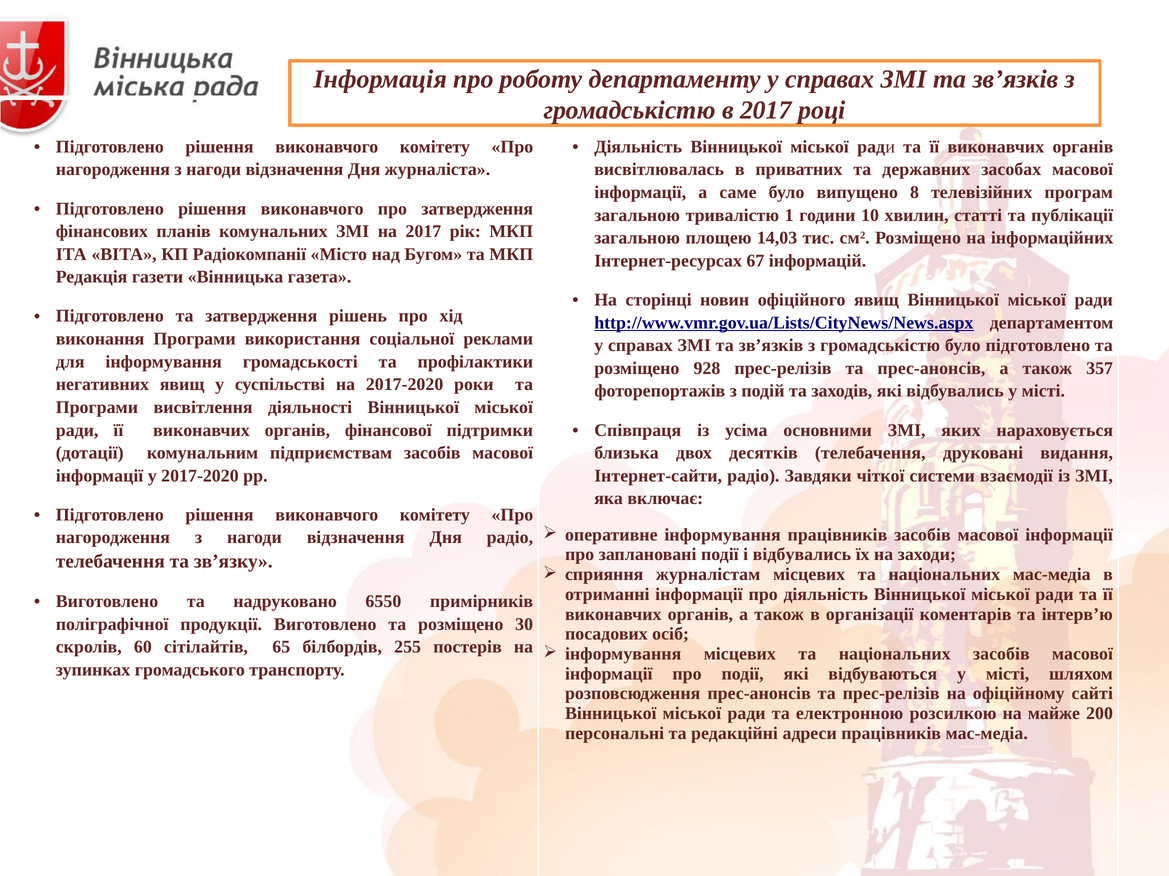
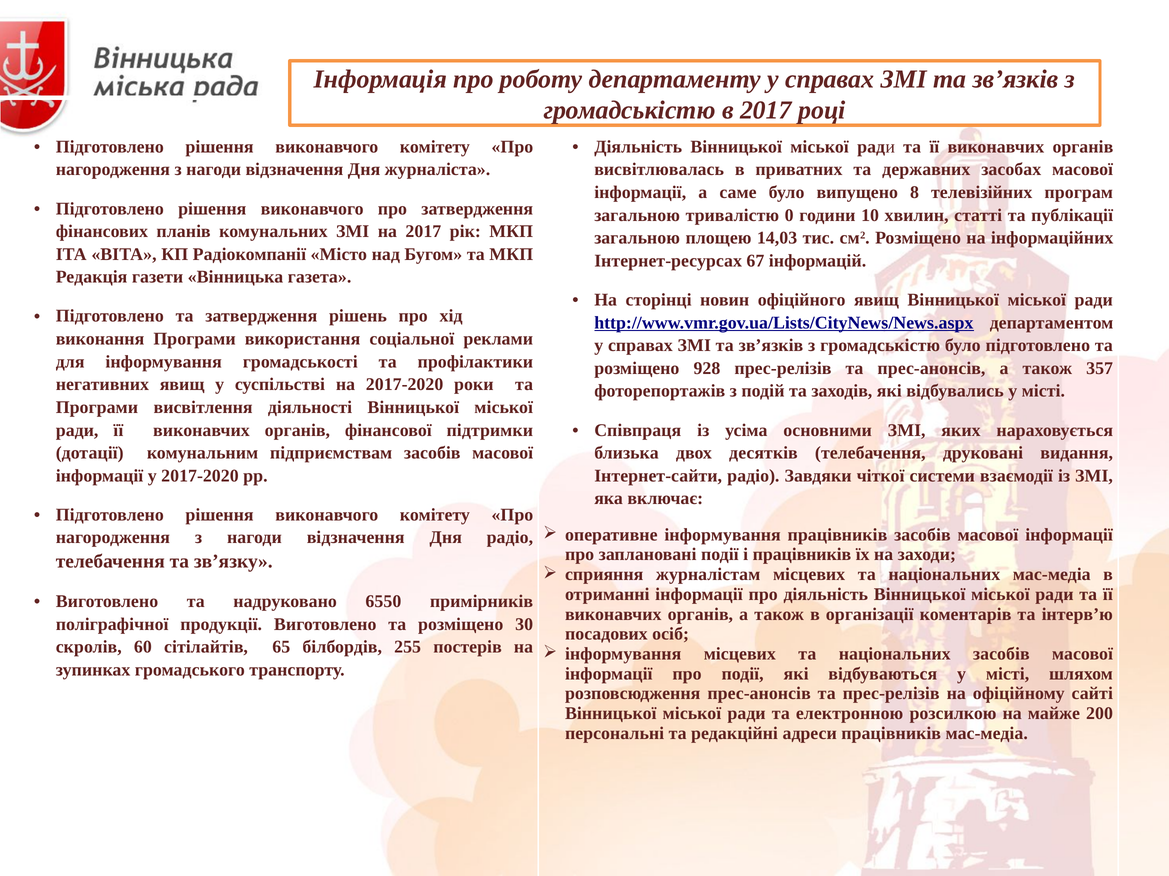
1: 1 -> 0 (789, 215)
і відбувались: відбувались -> працівників (802, 555)
